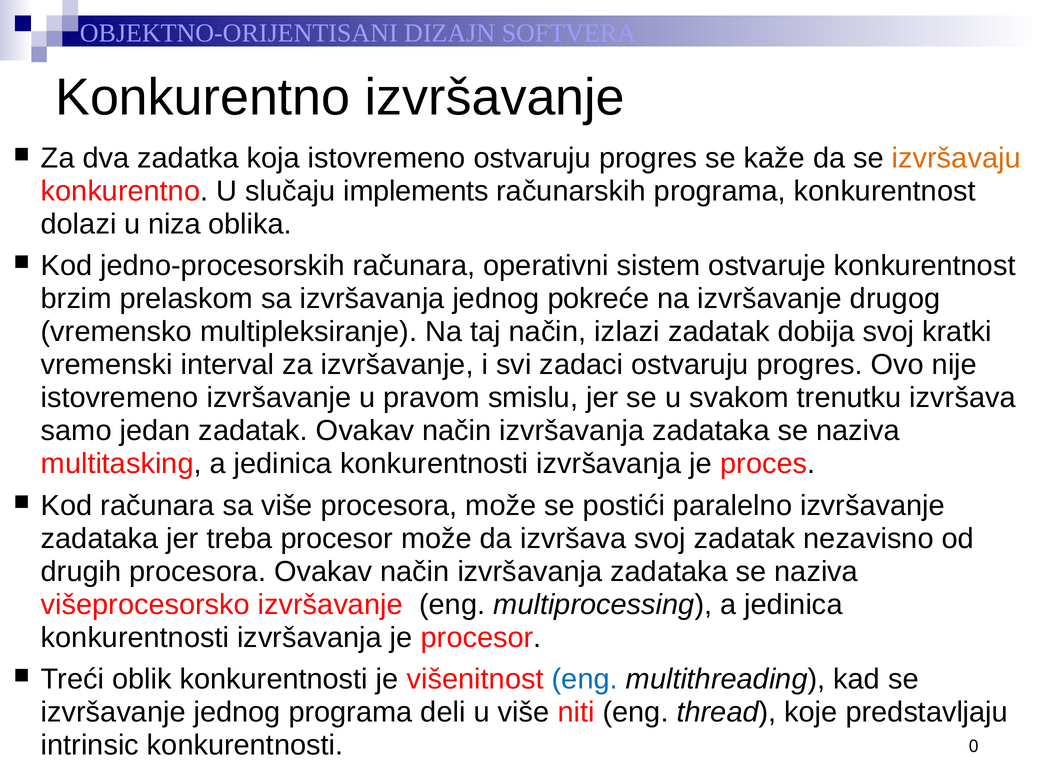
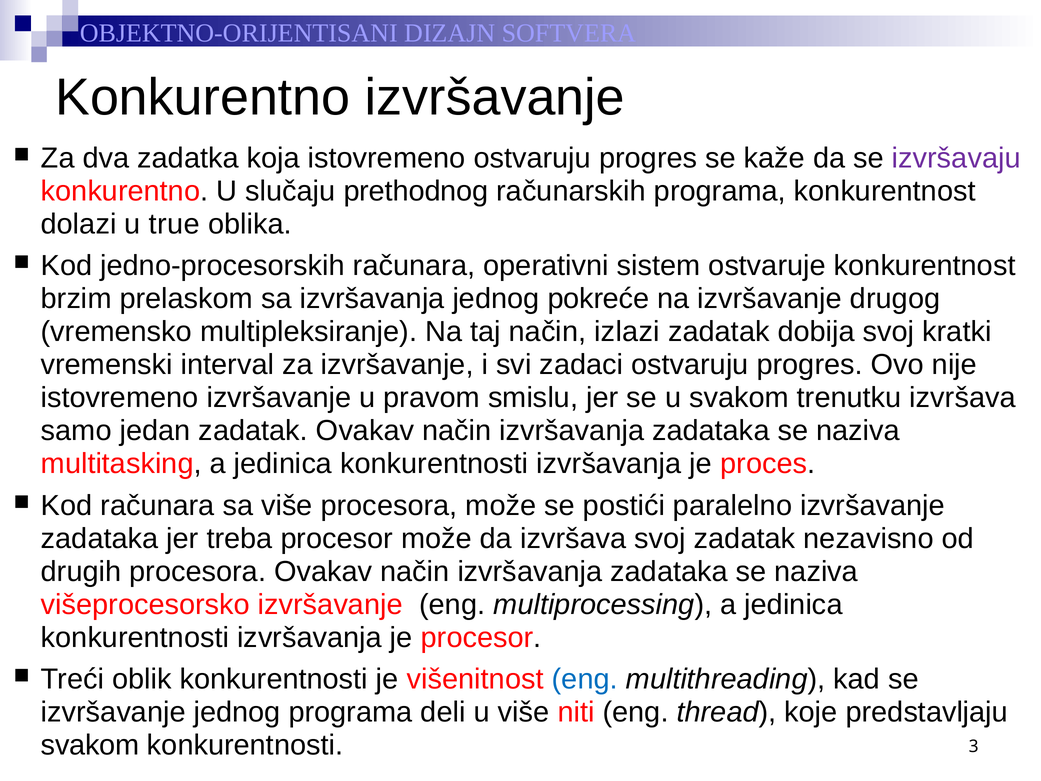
izvršavaju colour: orange -> purple (956, 158)
implements: implements -> prethodnog (416, 191)
niza: niza -> true (174, 224)
intrinsic: intrinsic -> svakom (90, 745)
0: 0 -> 3 (974, 746)
